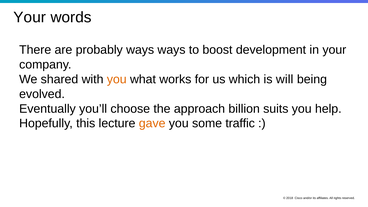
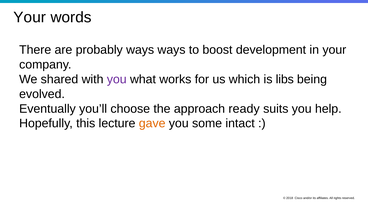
you colour: orange -> purple (117, 79)
will: will -> libs (285, 79)
billion: billion -> ready (244, 109)
traffic: traffic -> intact (240, 123)
